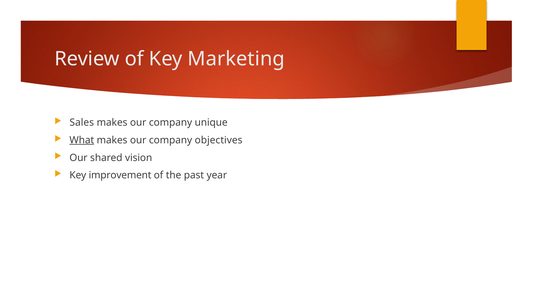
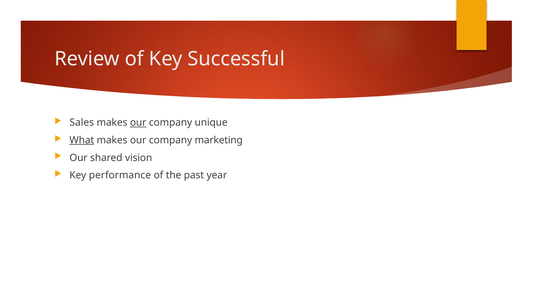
Marketing: Marketing -> Successful (236, 59)
our underline: none -> present (138, 123)
objectives: objectives -> marketing (219, 140)
improvement: improvement -> performance (120, 175)
